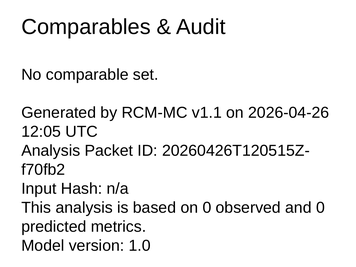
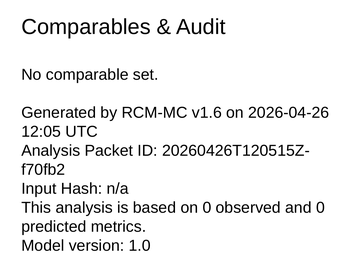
v1.1: v1.1 -> v1.6 (207, 113)
